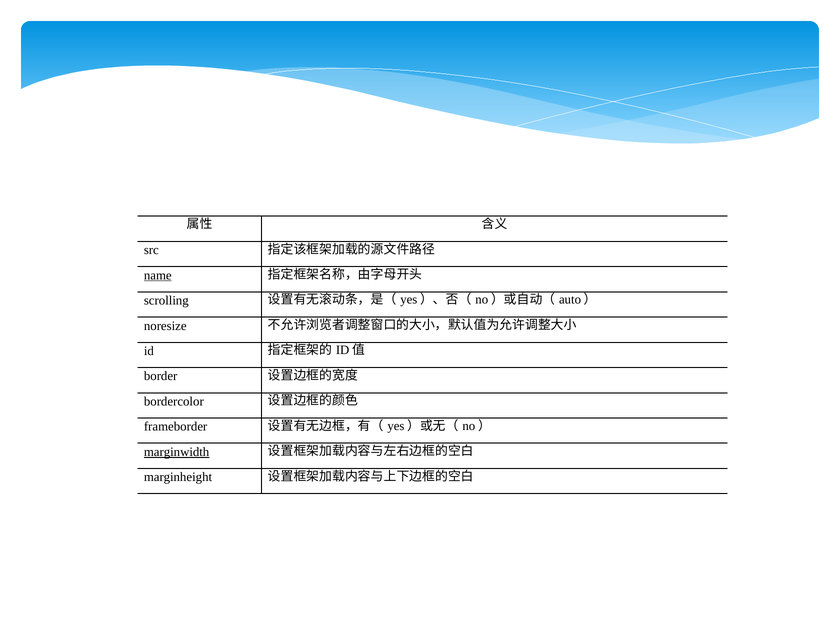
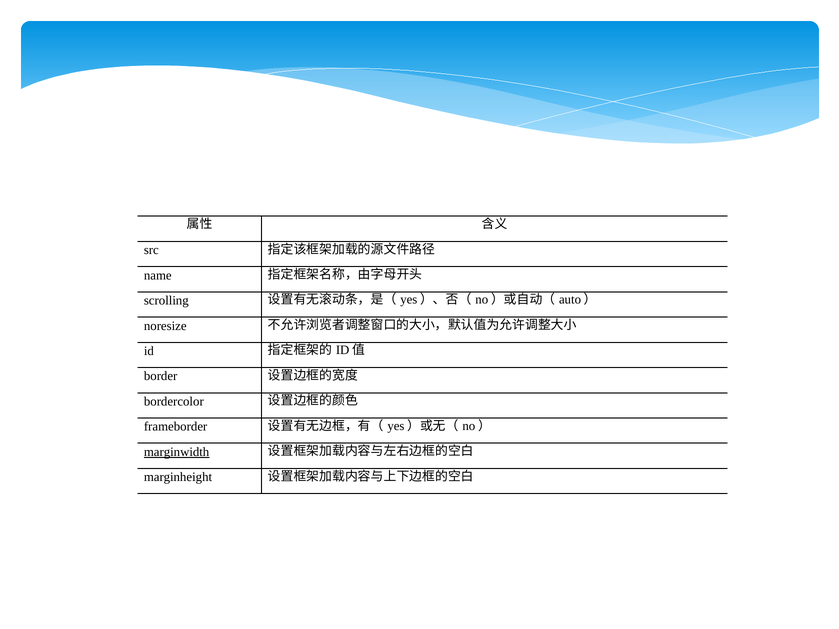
name underline: present -> none (158, 275)
